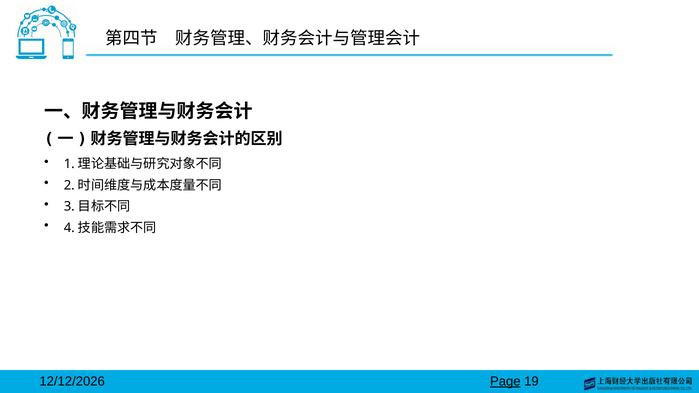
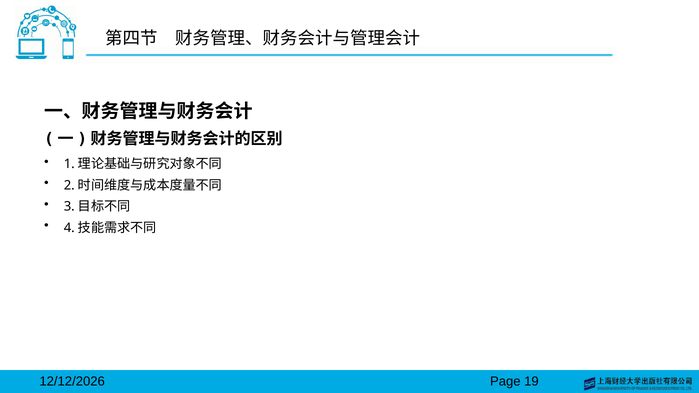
Page underline: present -> none (505, 382)
